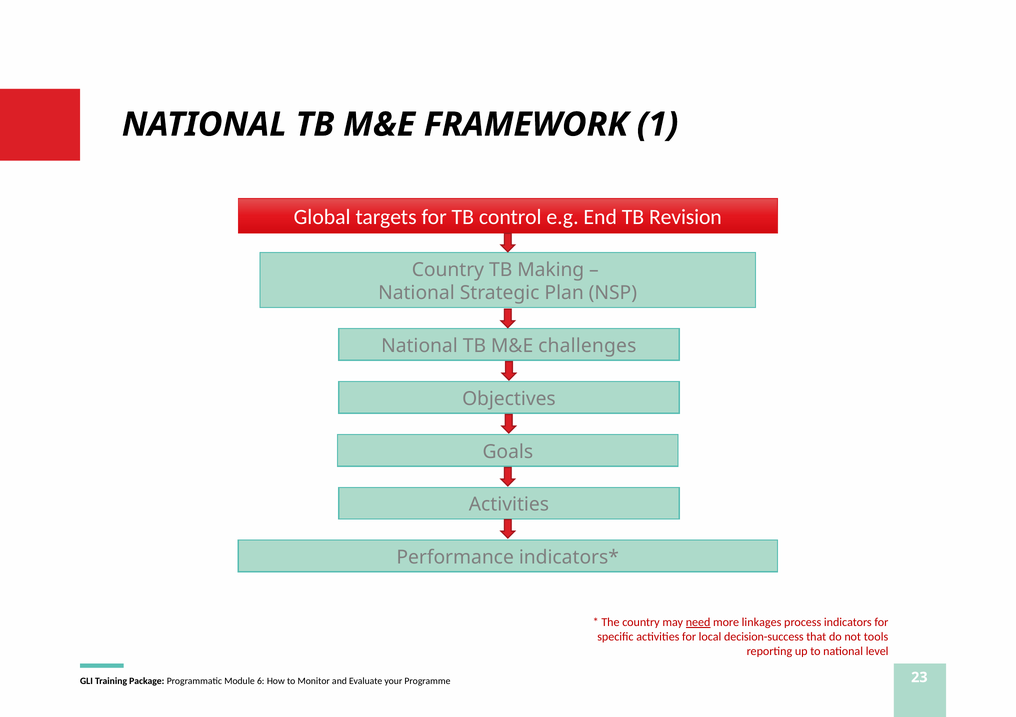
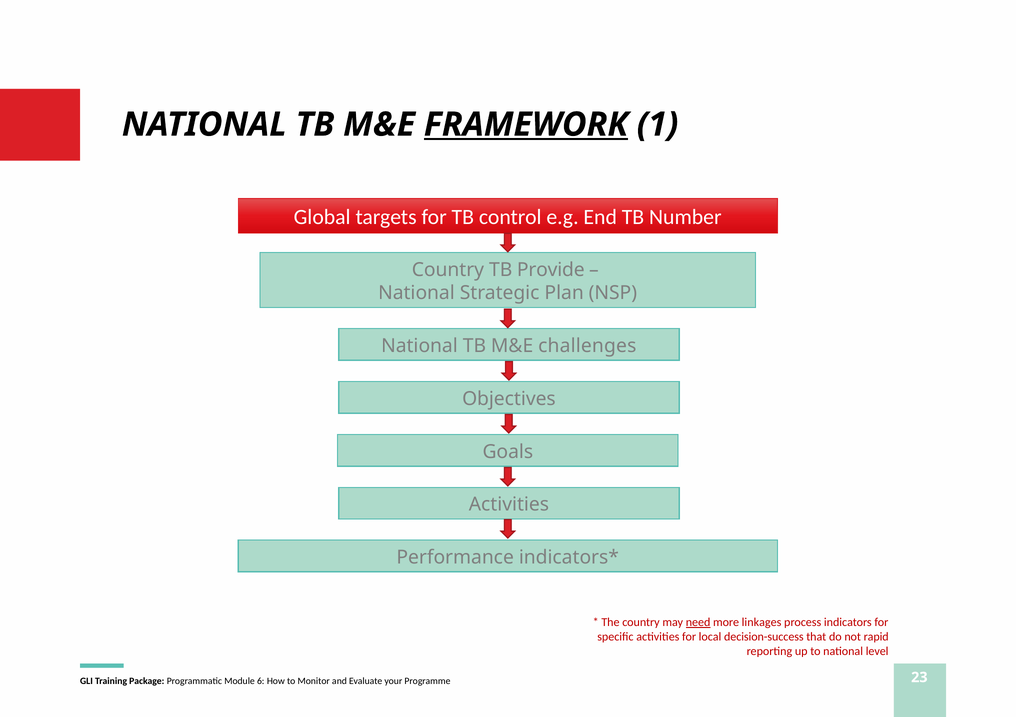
FRAMEWORK underline: none -> present (526, 125)
Revision: Revision -> Number (685, 217)
Making: Making -> Provide (551, 270)
tools: tools -> rapid (876, 637)
